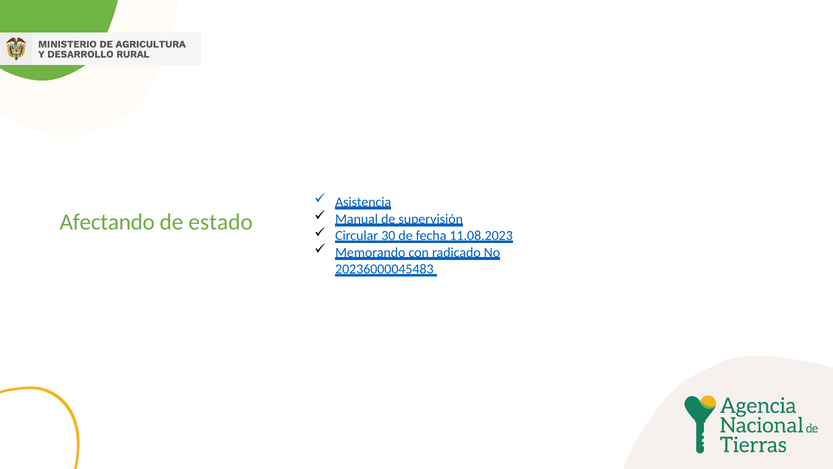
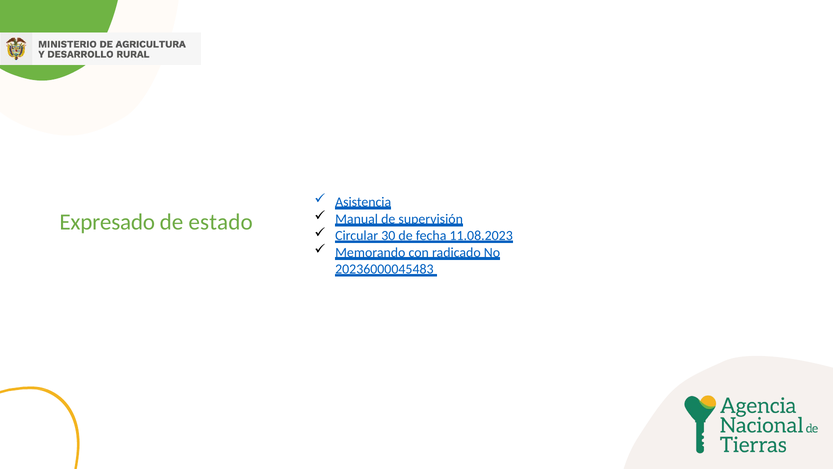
Afectando: Afectando -> Expresado (107, 222)
